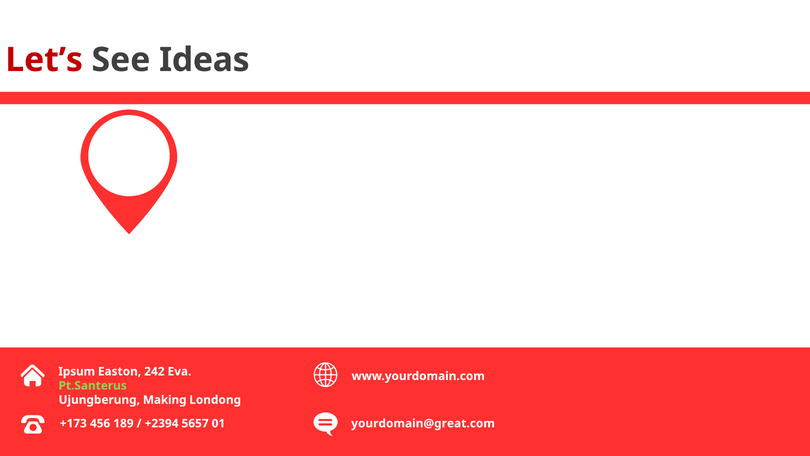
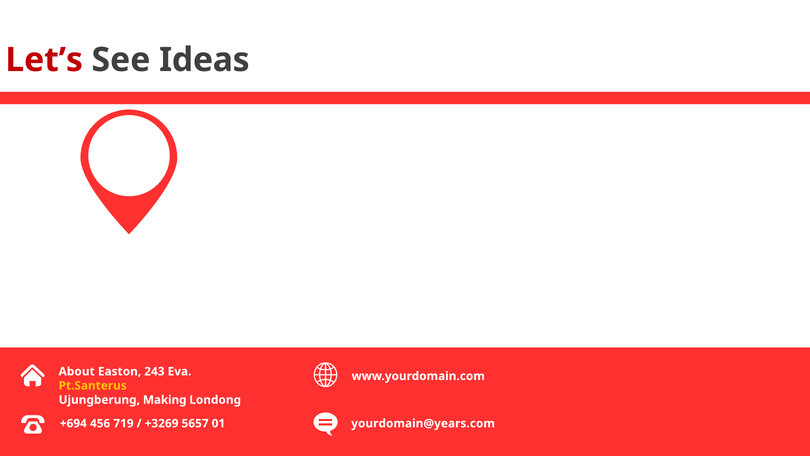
Ipsum: Ipsum -> About (77, 371)
242: 242 -> 243 (154, 371)
Pt.Santerus colour: light green -> yellow (93, 385)
+173: +173 -> +694 (73, 423)
189: 189 -> 719 (123, 423)
+2394: +2394 -> +3269 (162, 423)
yourdomain@great.com: yourdomain@great.com -> yourdomain@years.com (423, 423)
